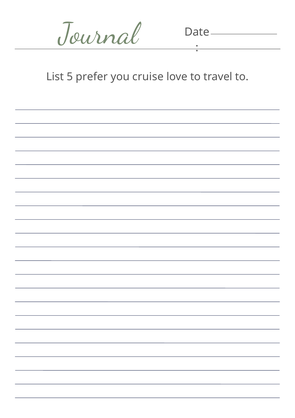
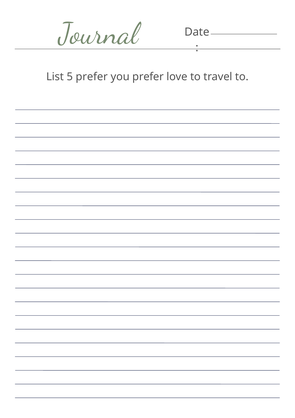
you cruise: cruise -> prefer (148, 77)
